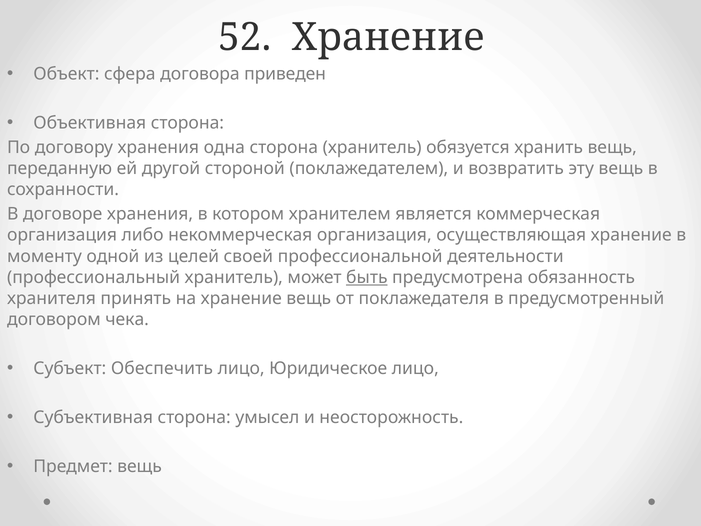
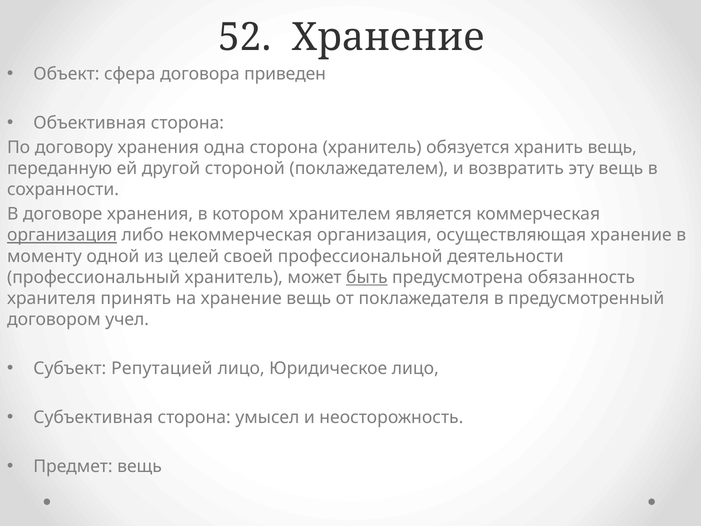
организация underline: none -> present (62, 235)
чека: чека -> учел (127, 319)
Обеспечить: Обеспечить -> Репутацией (162, 368)
